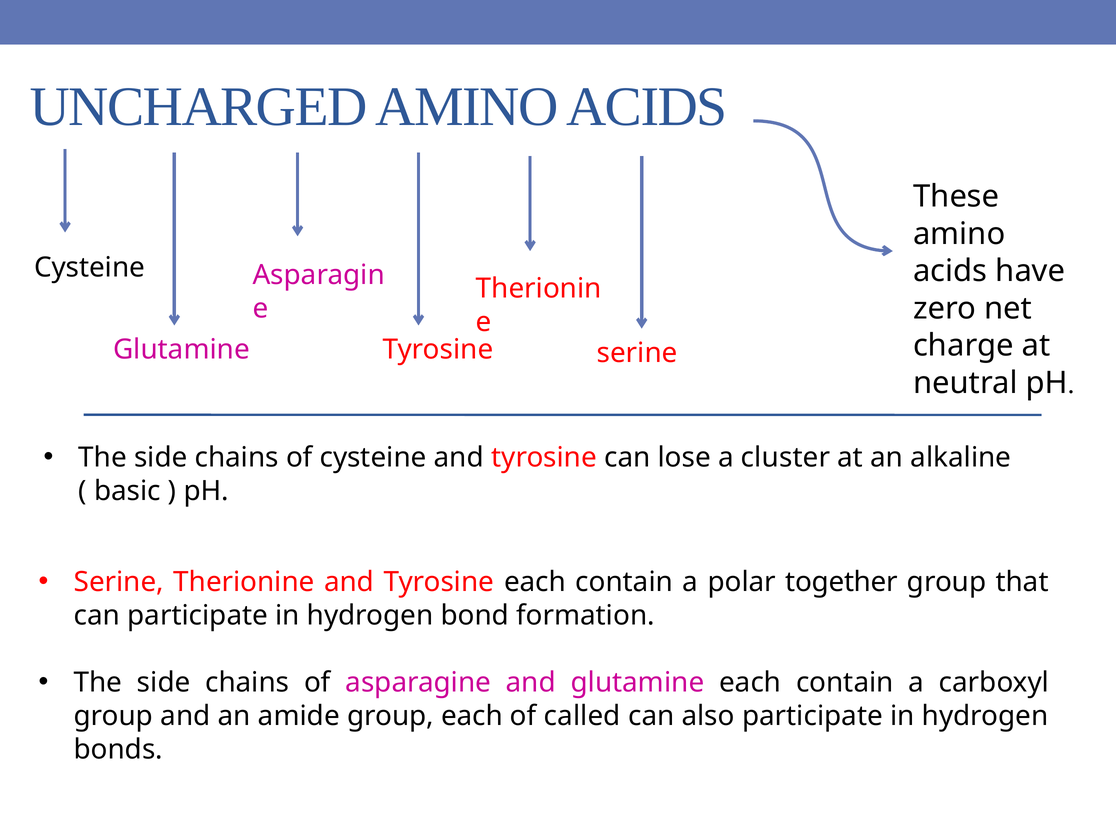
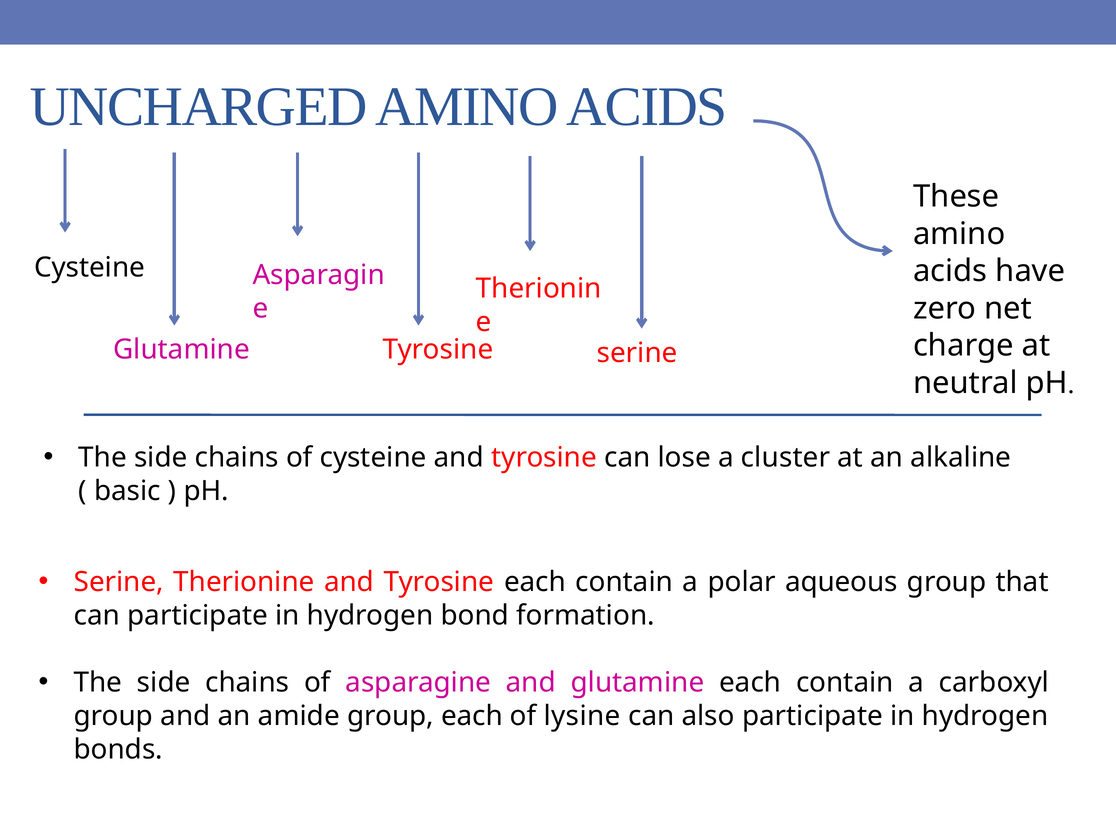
together: together -> aqueous (842, 582)
called: called -> lysine (582, 716)
